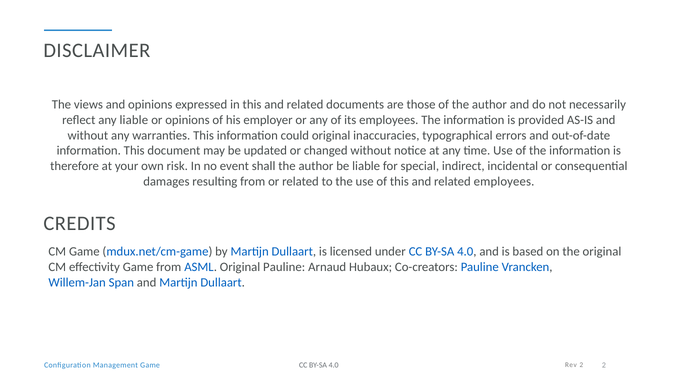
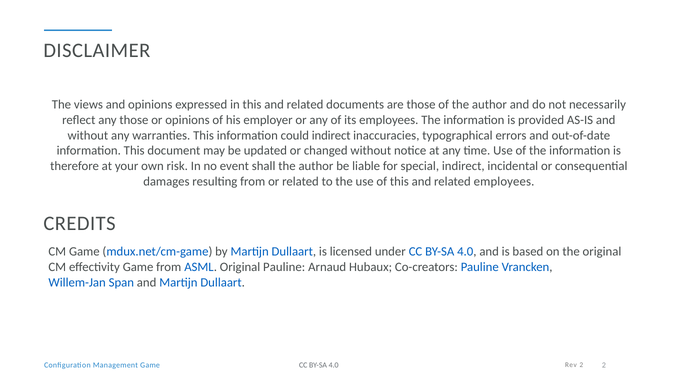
any liable: liable -> those (134, 120)
could original: original -> indirect (331, 135)
